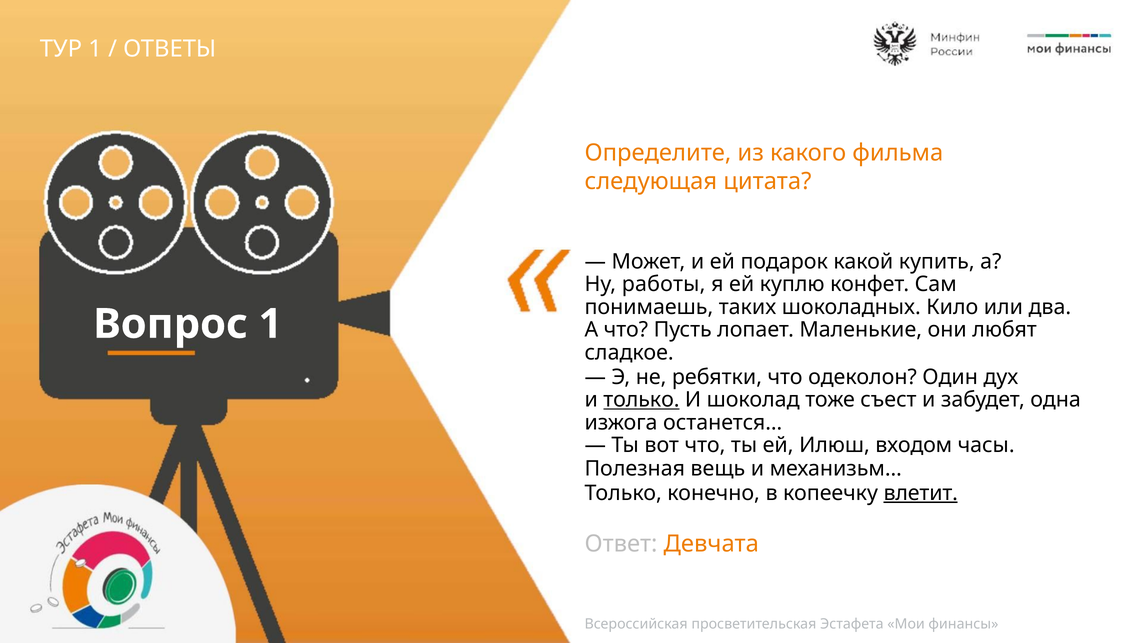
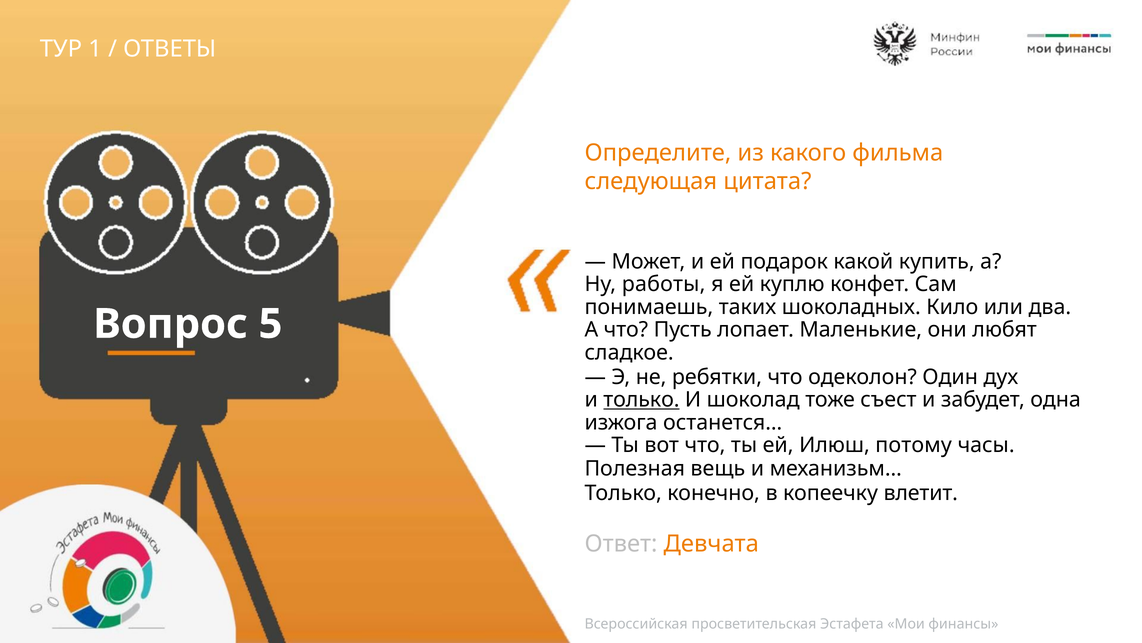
Вопрос 1: 1 -> 5 (270, 324)
входом: входом -> потому (914, 445)
влетит underline: present -> none (921, 492)
